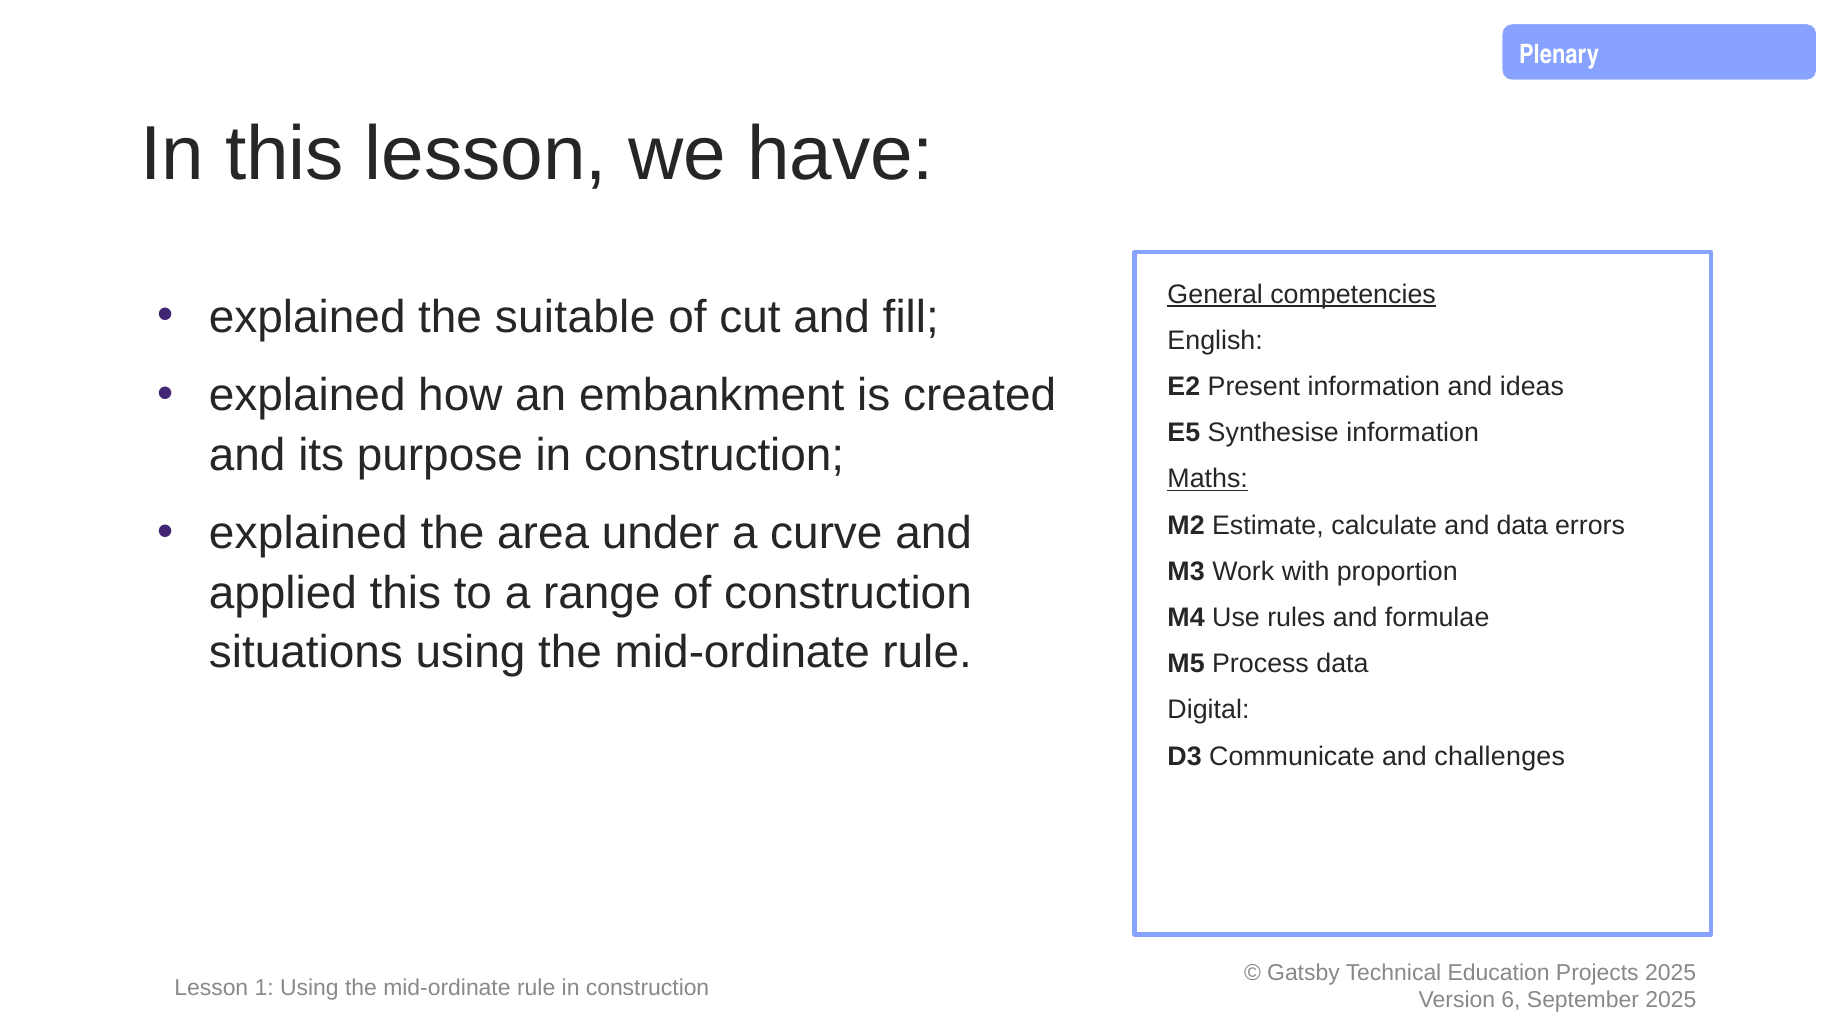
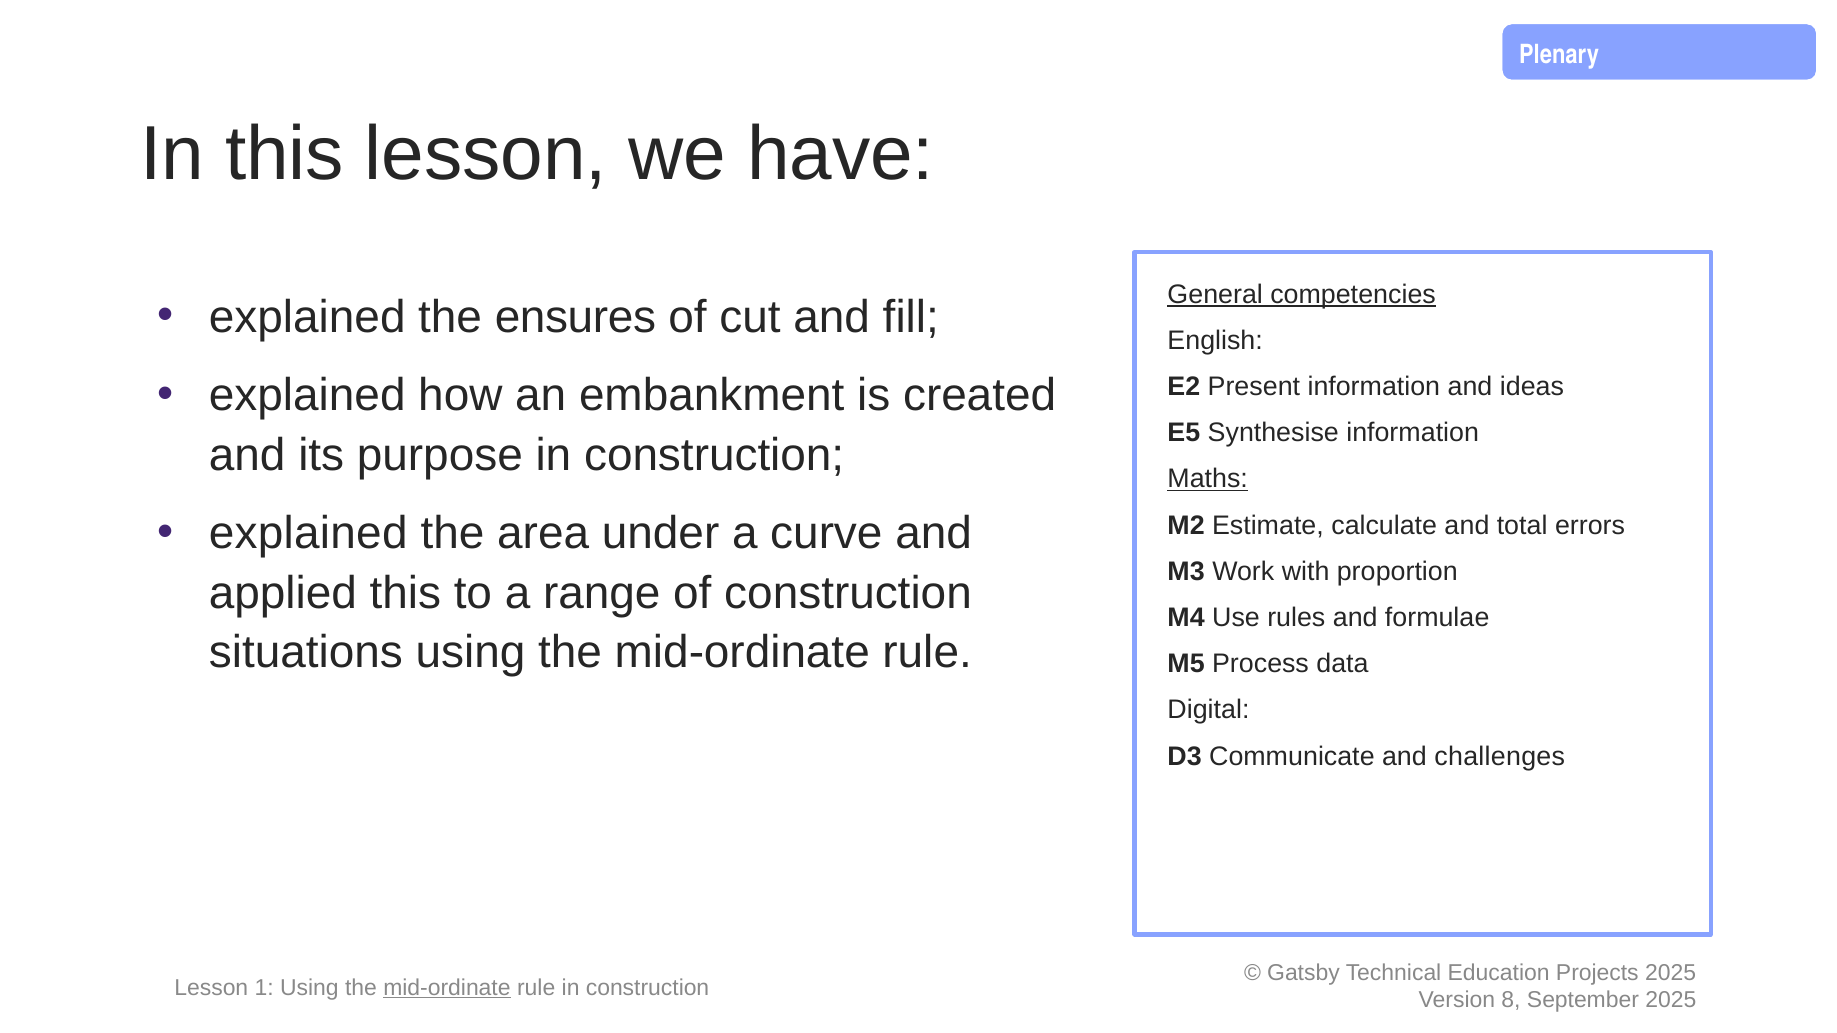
suitable: suitable -> ensures (575, 317)
and data: data -> total (1522, 525)
mid-ordinate underline: none -> present (447, 988)
6: 6 -> 8 (1511, 1001)
